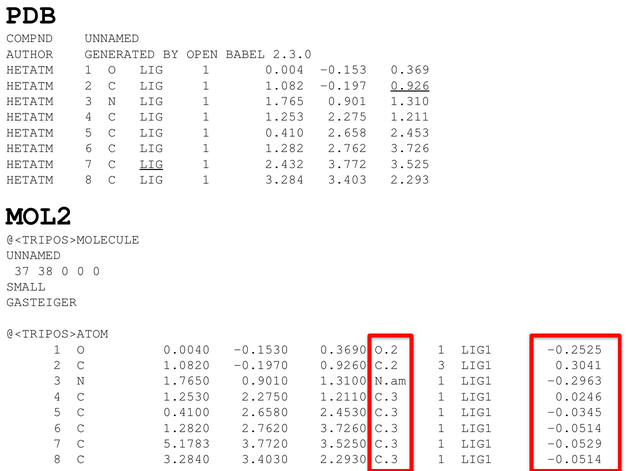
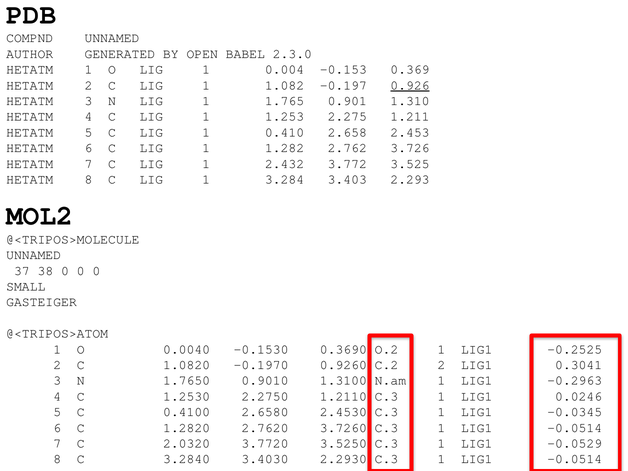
LIG underline: present -> none (151, 164)
3: 3 -> 2 (441, 365)
5.1783: 5.1783 -> 2.0320 (187, 443)
